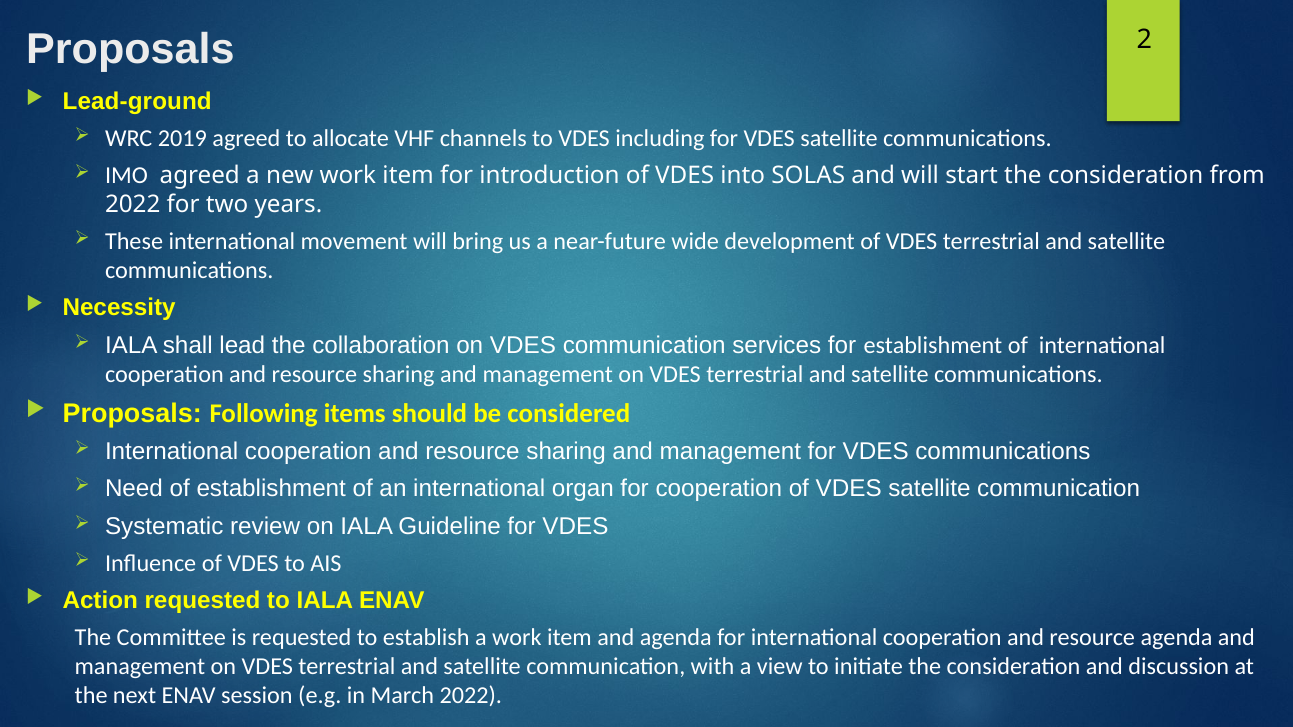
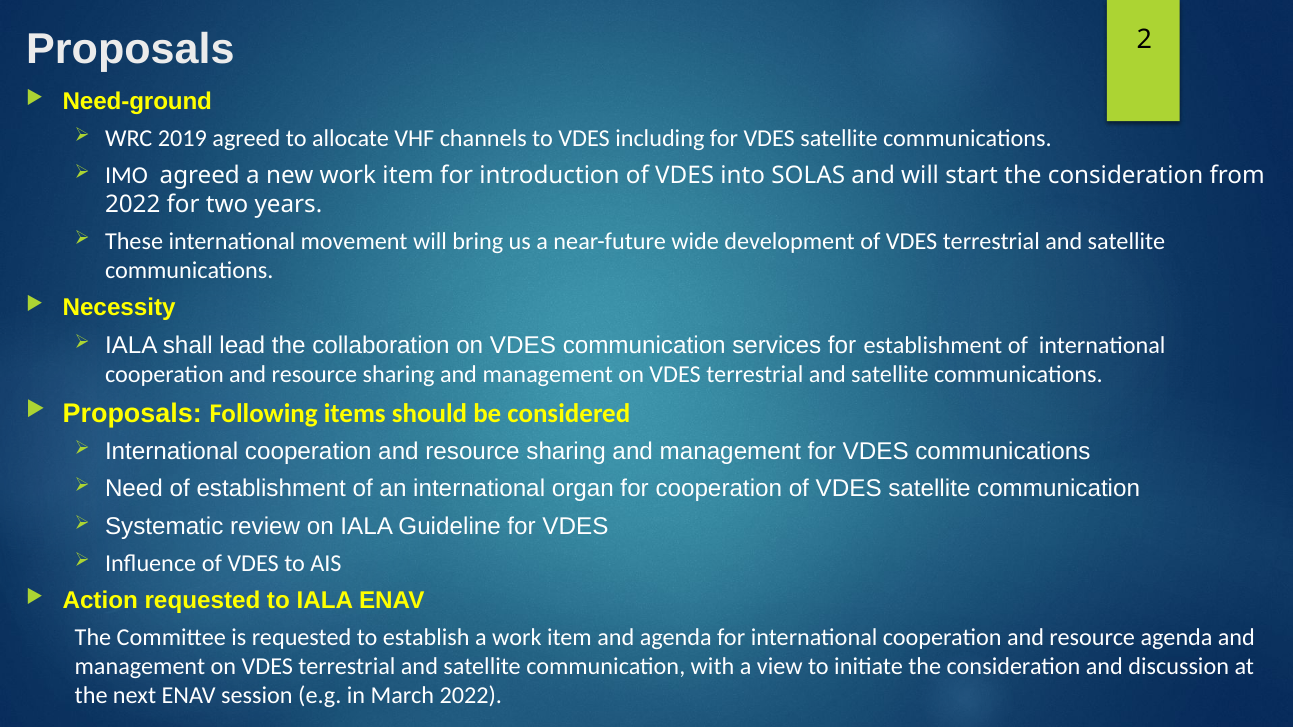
Lead-ground: Lead-ground -> Need-ground (137, 101)
